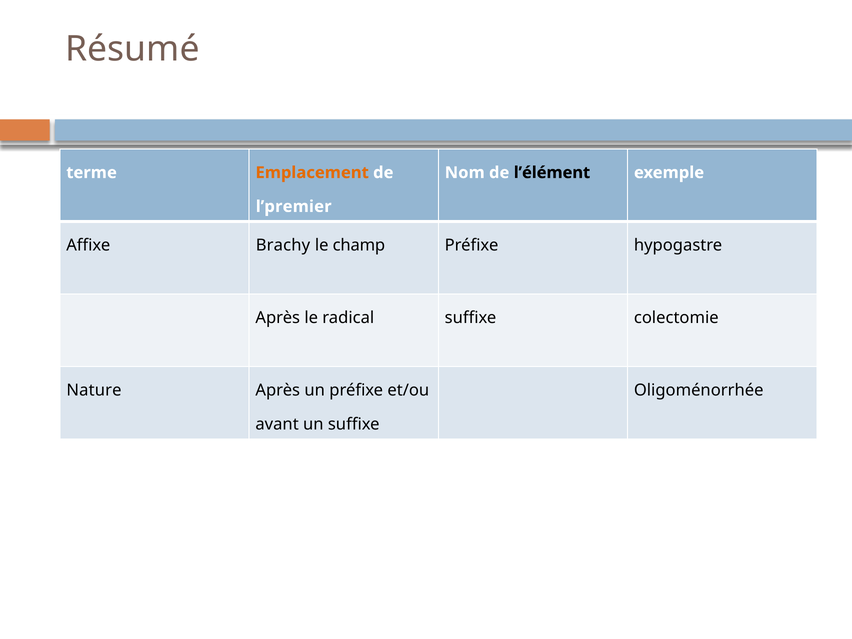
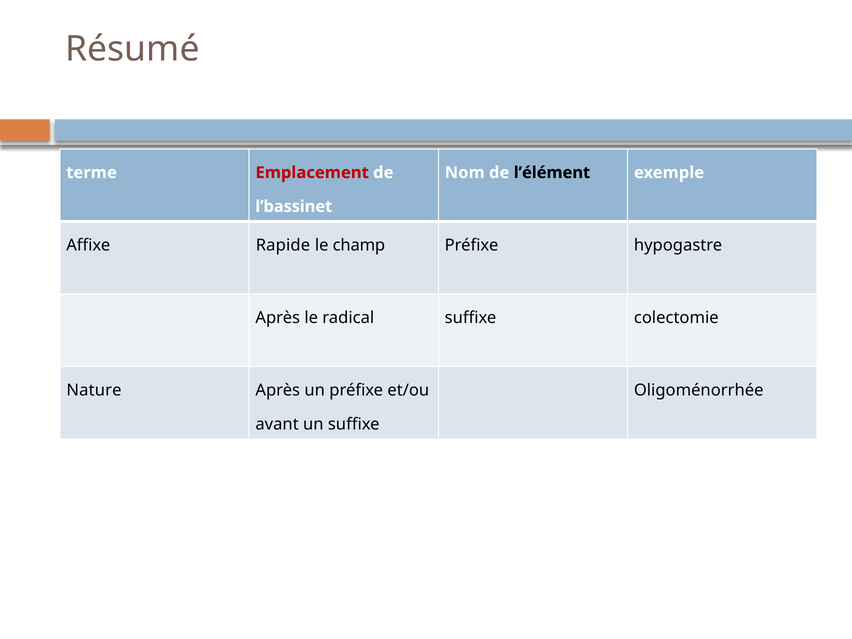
Emplacement colour: orange -> red (312, 173)
l’premier: l’premier -> l’bassinet (294, 206)
Brachy: Brachy -> Rapide (283, 245)
